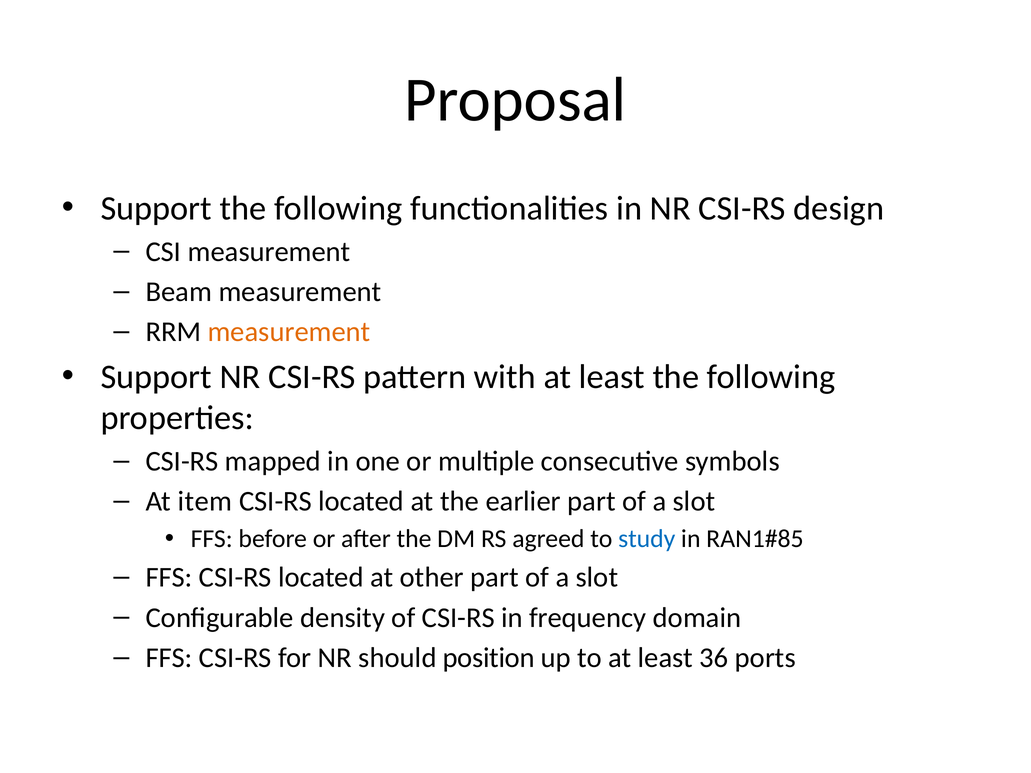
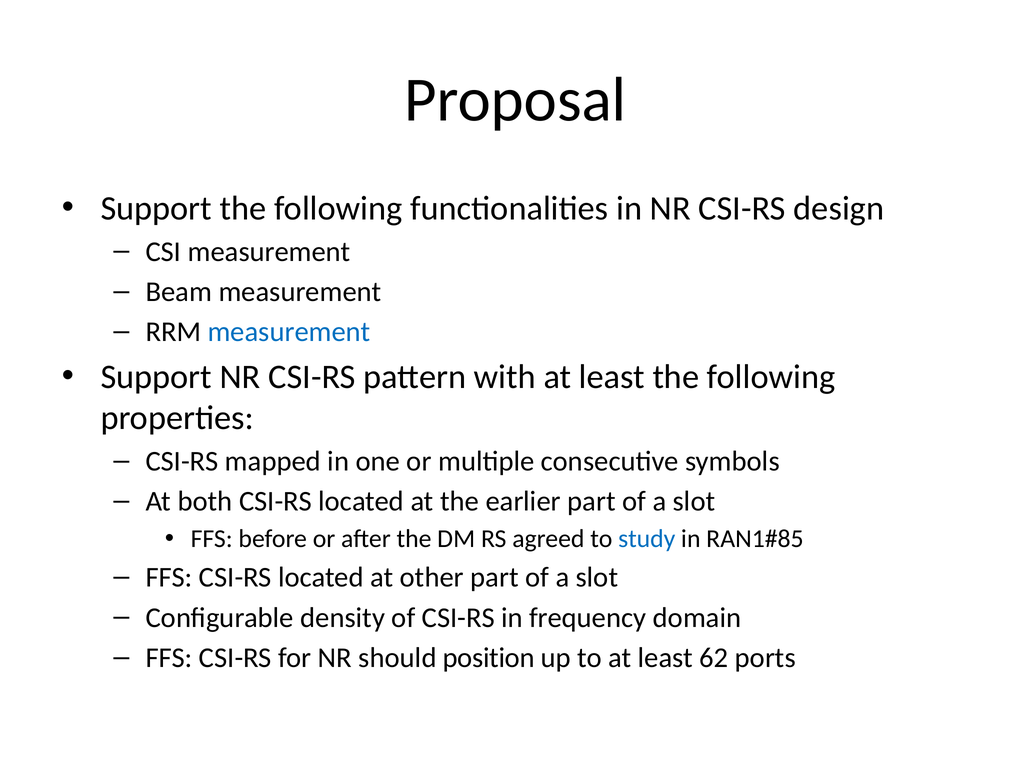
measurement colour: orange -> blue (289, 332)
item: item -> both (205, 501)
36: 36 -> 62 (714, 658)
